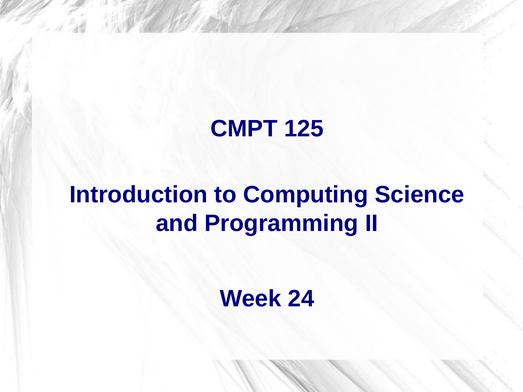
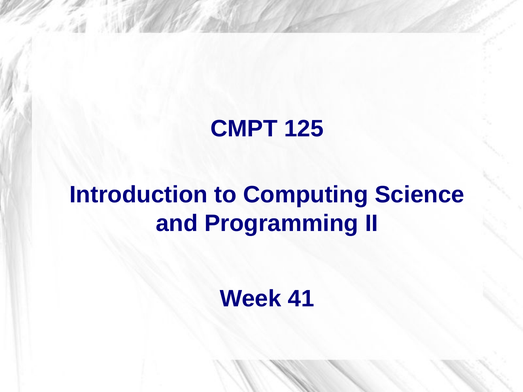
24: 24 -> 41 (301, 299)
